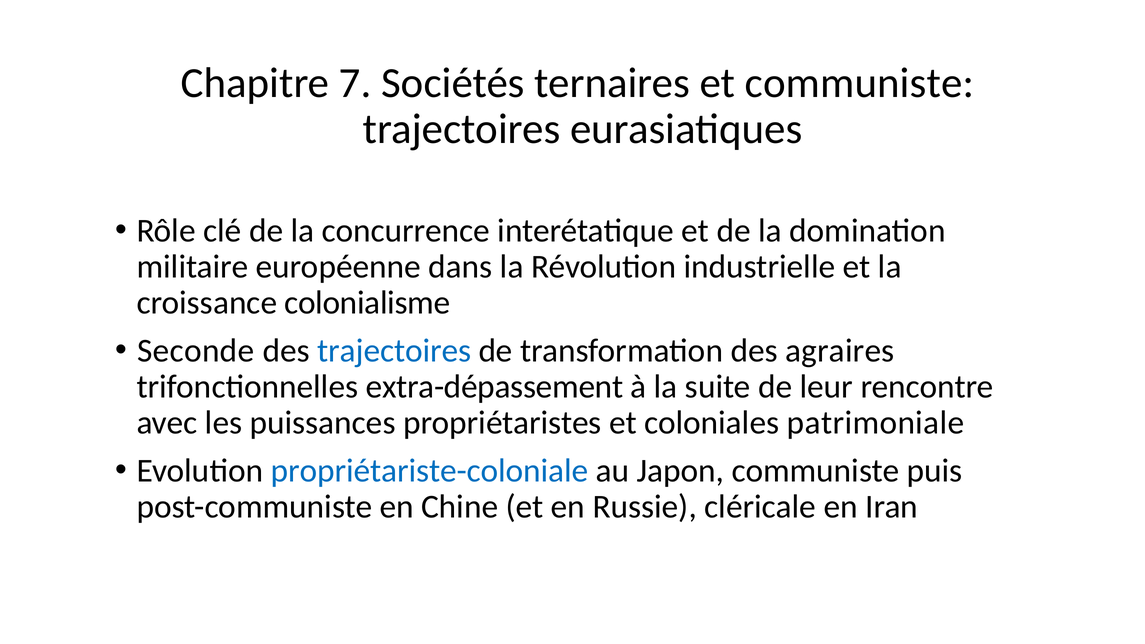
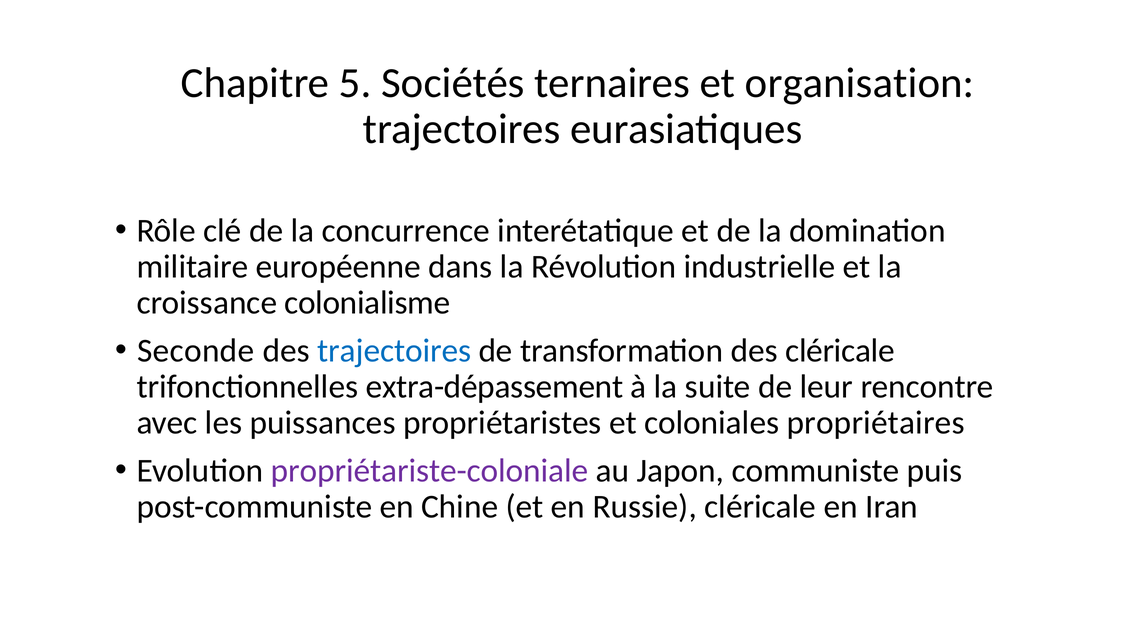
7: 7 -> 5 (355, 83)
et communiste: communiste -> organisation (860, 83)
des agraires: agraires -> cléricale (840, 351)
patrimoniale: patrimoniale -> propriétaires (876, 423)
propriétariste-coloniale colour: blue -> purple (430, 471)
